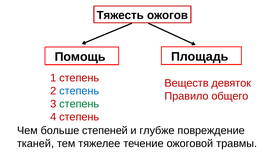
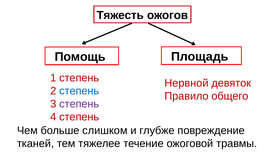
Веществ: Веществ -> Нервной (186, 83)
степень colour: green -> purple (79, 104)
степеней: степеней -> слишком (105, 130)
